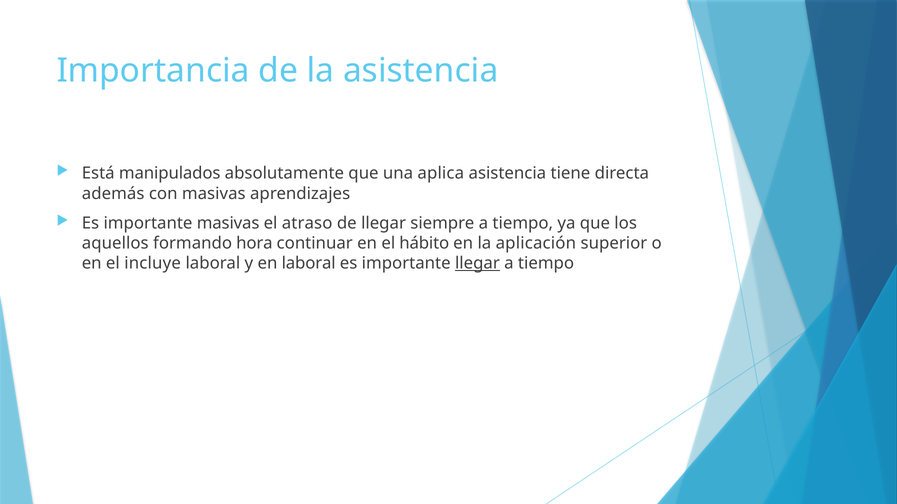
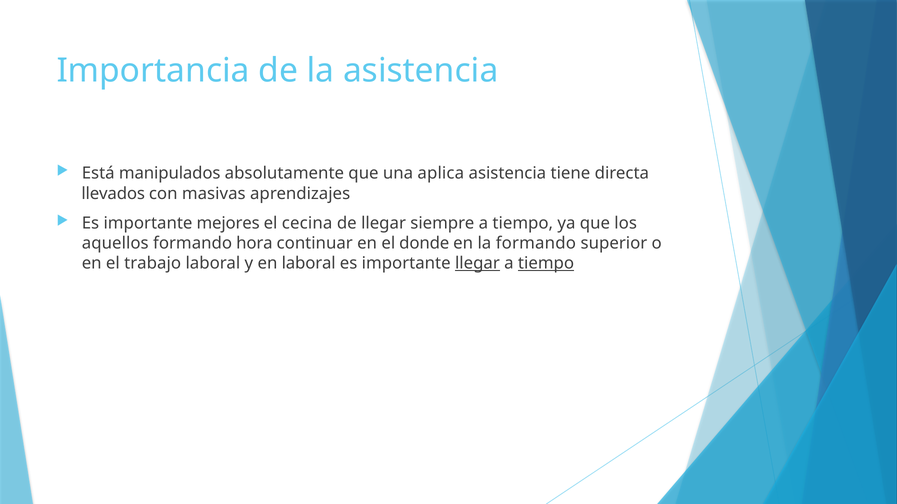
además: además -> llevados (113, 194)
importante masivas: masivas -> mejores (228, 223)
atraso: atraso -> cecina (307, 223)
hábito: hábito -> donde (424, 243)
la aplicación: aplicación -> formando (536, 243)
incluye: incluye -> trabajo (153, 264)
tiempo underline: none -> present (546, 264)
